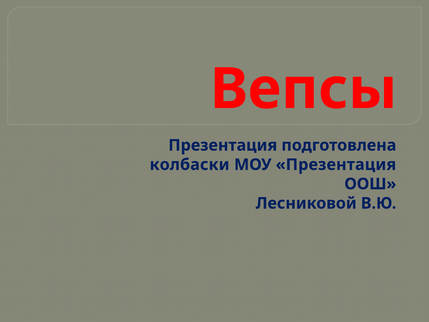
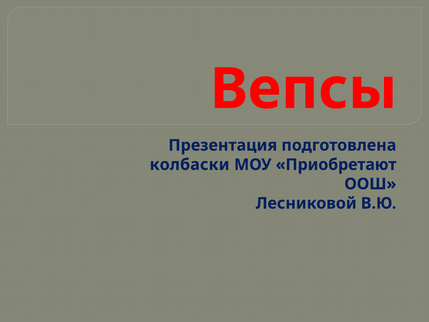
МОУ Презентация: Презентация -> Приобретают (336, 164)
